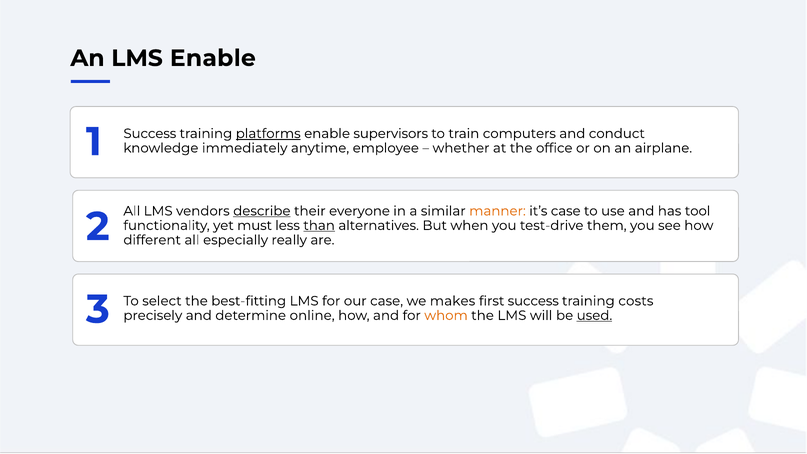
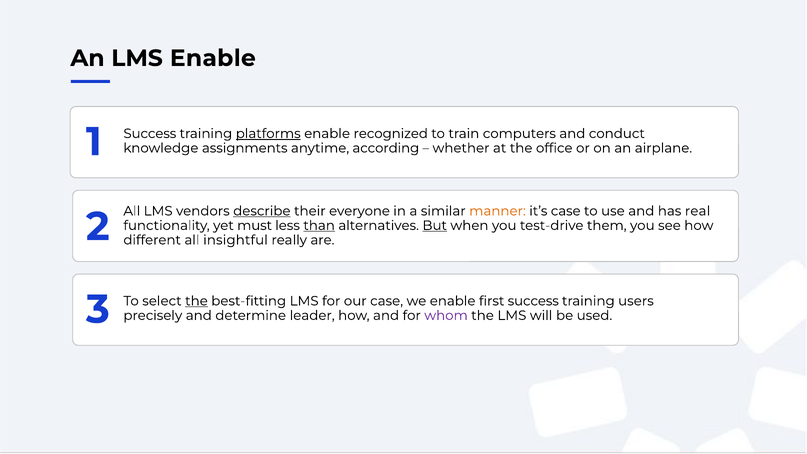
supervisors: supervisors -> recognized (391, 134)
immediately: immediately -> assignments (245, 148)
employee: employee -> according (386, 148)
tool: tool -> real (697, 211)
But underline: none -> present (435, 225)
especially: especially -> insightful (236, 240)
the underline: none -> present (196, 301)
we makes: makes -> enable (453, 301)
costs: costs -> users (636, 301)
online: online -> leader (312, 315)
whom colour: orange -> purple (446, 315)
used underline: present -> none (594, 315)
